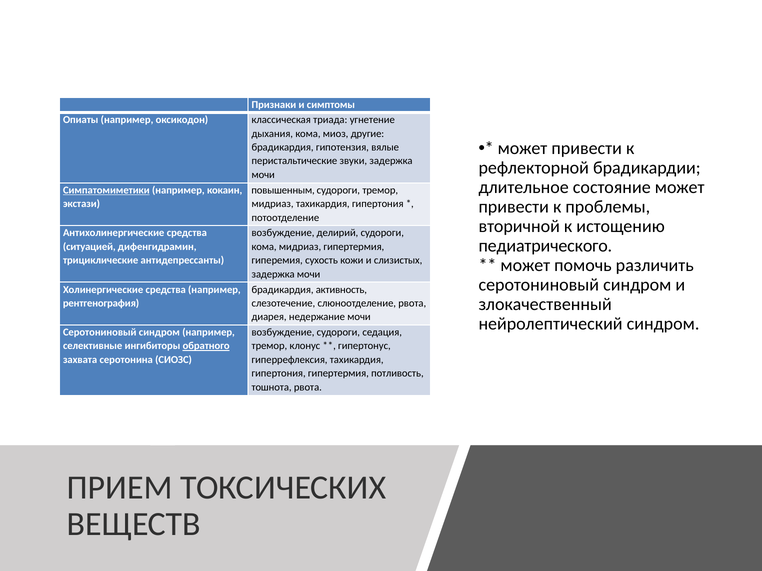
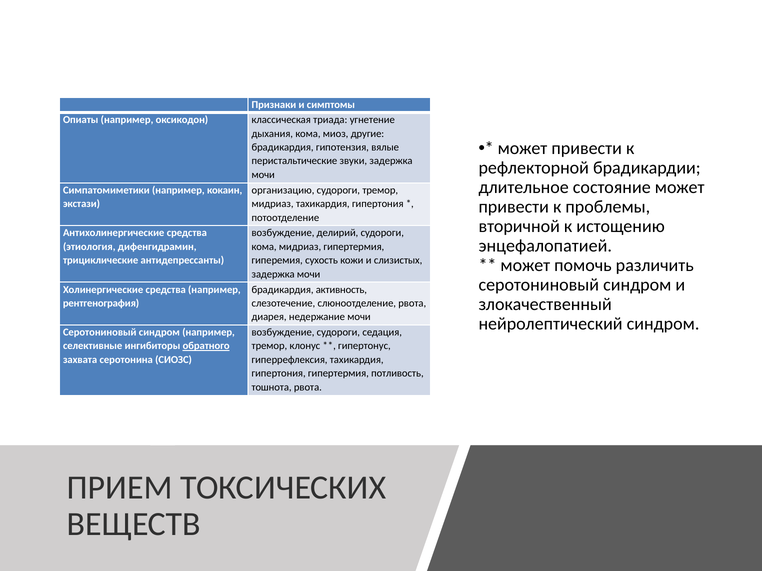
Симпатомиметики underline: present -> none (106, 190)
повышенным: повышенным -> организацию (283, 190)
педиатрического: педиатрического -> энцефалопатией (545, 246)
ситуацией: ситуацией -> этиология (89, 247)
